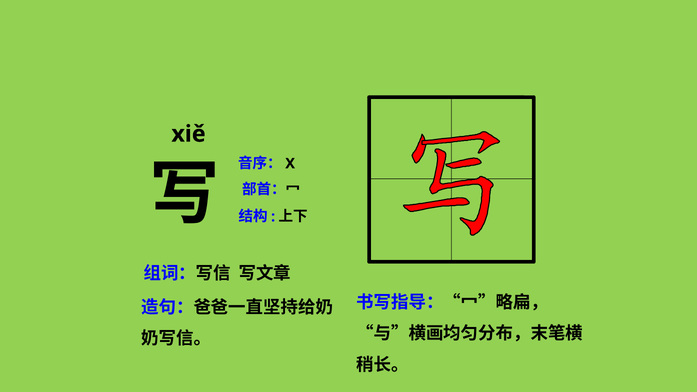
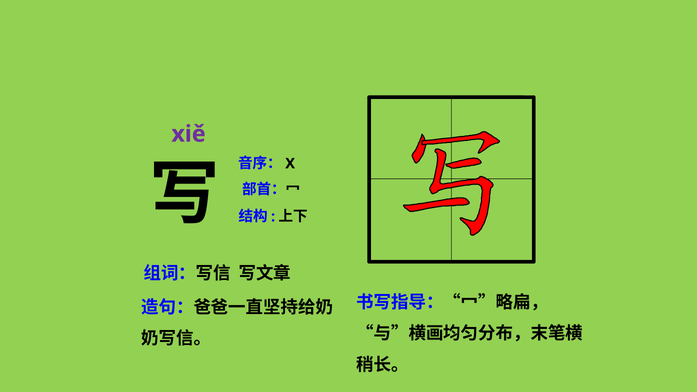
xiě colour: black -> purple (189, 134)
